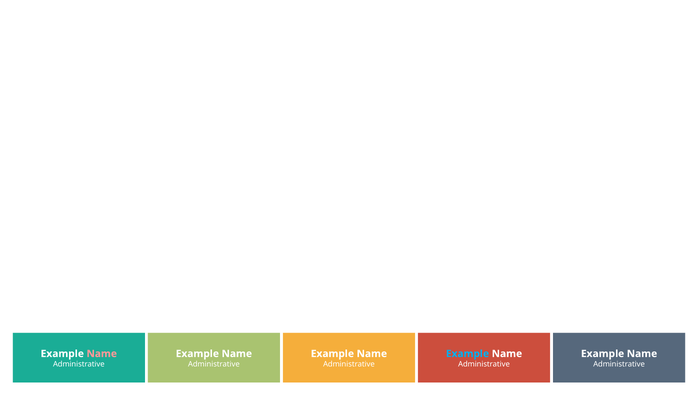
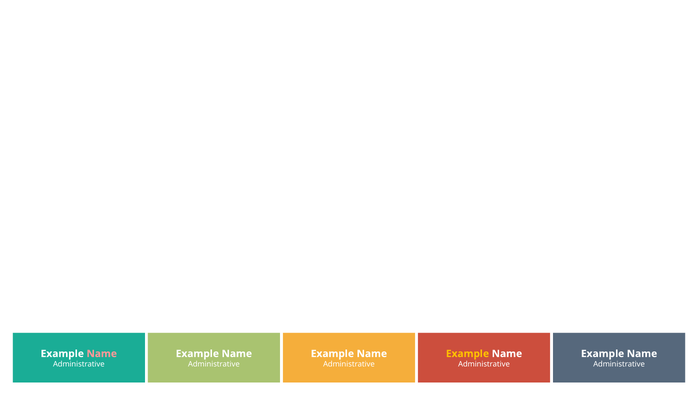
Example colour: light blue -> yellow (467, 353)
